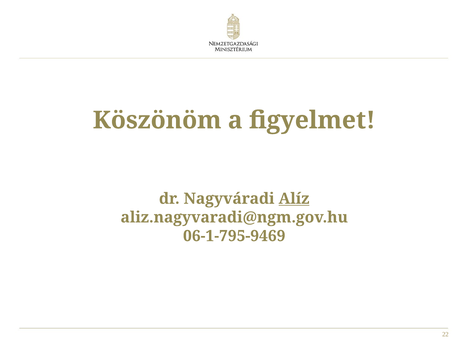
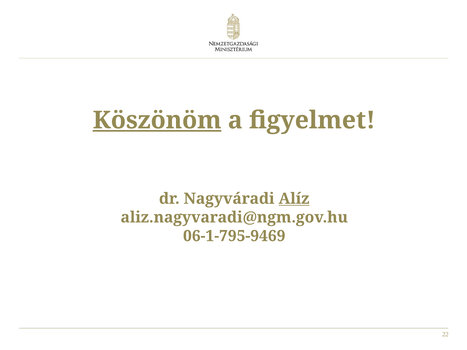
Köszönöm underline: none -> present (157, 120)
